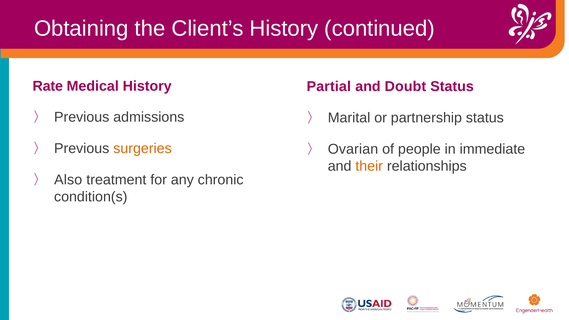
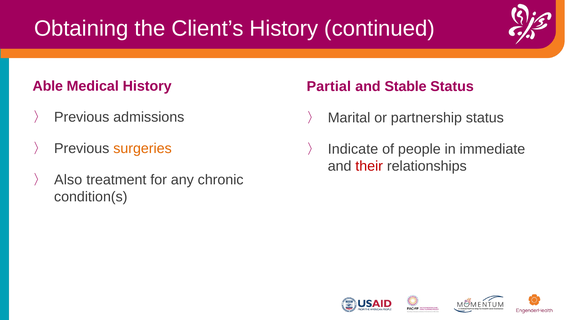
Rate: Rate -> Able (48, 86)
Doubt: Doubt -> Stable (406, 87)
Ovarian: Ovarian -> Indicate (353, 149)
their colour: orange -> red (369, 166)
